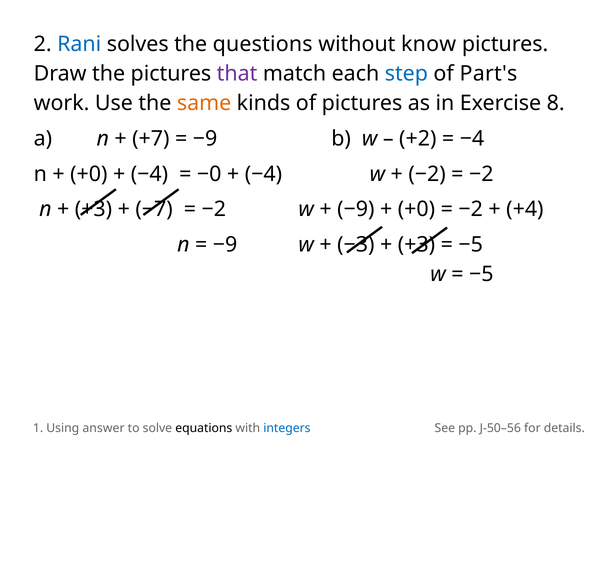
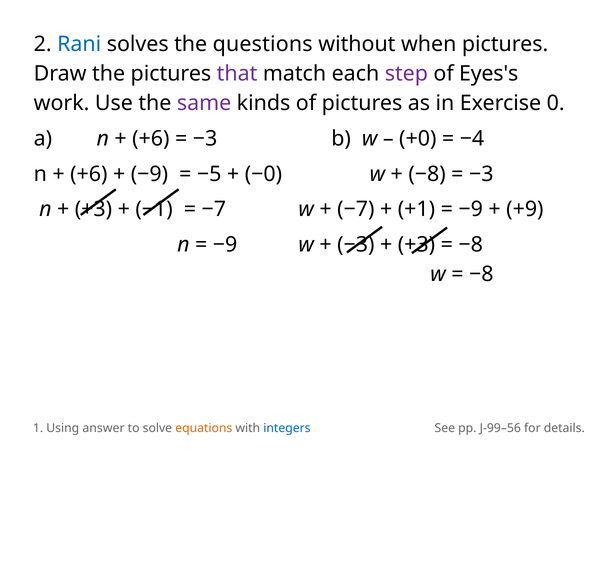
know: know -> when (429, 44)
step colour: blue -> purple (406, 74)
Part's: Part's -> Eyes's (489, 74)
same colour: orange -> purple (204, 103)
8: 8 -> 0 (556, 103)
+7: +7 -> +6 (151, 138)
−9: −9 -> −3 (205, 138)
+2: +2 -> +0 (418, 138)
+0: +0 -> +6 (89, 174)
−4: −4 -> −9 (149, 174)
−0: −0 -> −5 (209, 174)
−4: −4 -> −0 (263, 174)
−2: −2 -> −8 (427, 174)
−2: −2 -> −3 (481, 174)
−7: −7 -> −1 (154, 209)
−2: −2 -> −7 (214, 209)
−9: −9 -> −7 (356, 209)
+0: +0 -> +1 (416, 209)
−2: −2 -> −9 (471, 209)
+4: +4 -> +9 (525, 209)
−5: −5 -> −8 (471, 245)
−5: −5 -> −8 (481, 274)
equations colour: black -> orange (204, 428)
J-50–56: J-50–56 -> J-99–56 (500, 428)
